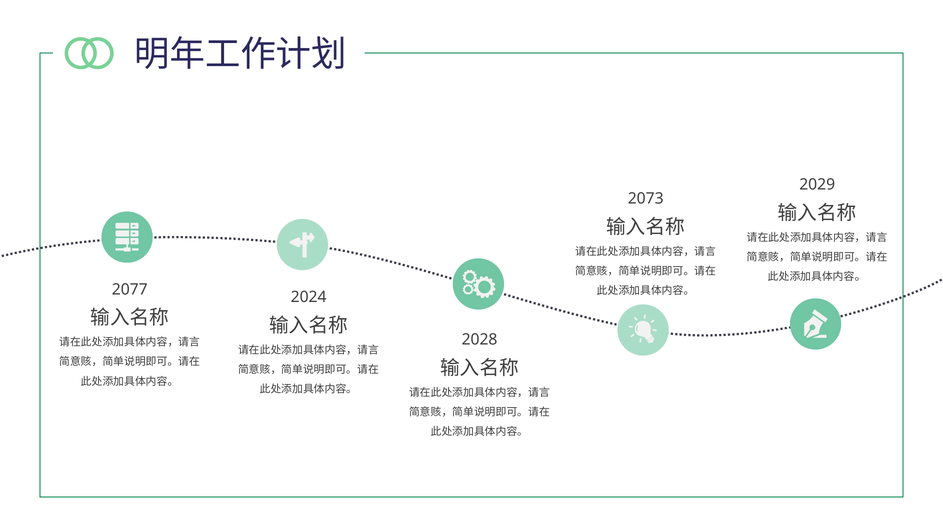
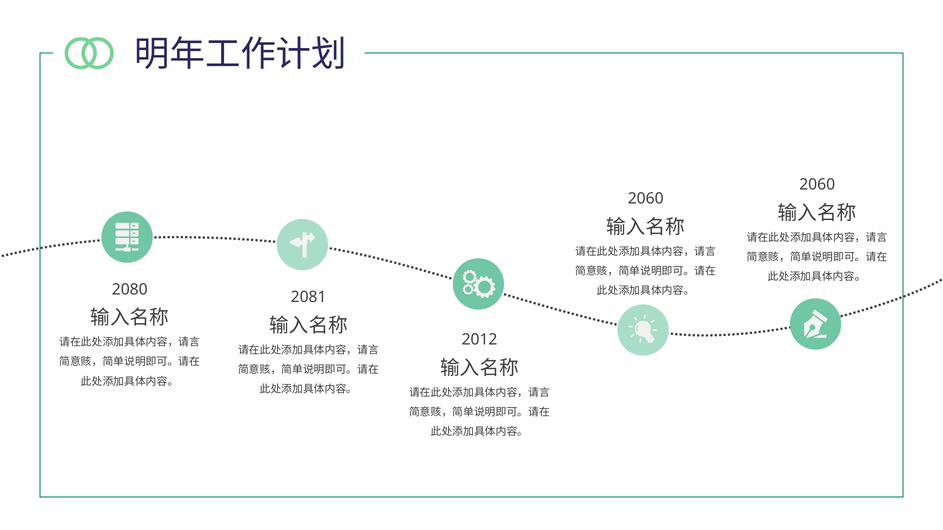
2029: 2029 -> 2060 (817, 185)
2073: 2073 -> 2060 (646, 199)
2077: 2077 -> 2080 (130, 290)
2024: 2024 -> 2081 (309, 297)
2028: 2028 -> 2012 (480, 340)
